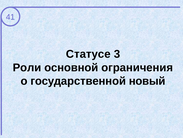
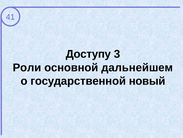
Статусе: Статусе -> Доступу (88, 54)
ограничения: ограничения -> дальнейшем (137, 67)
